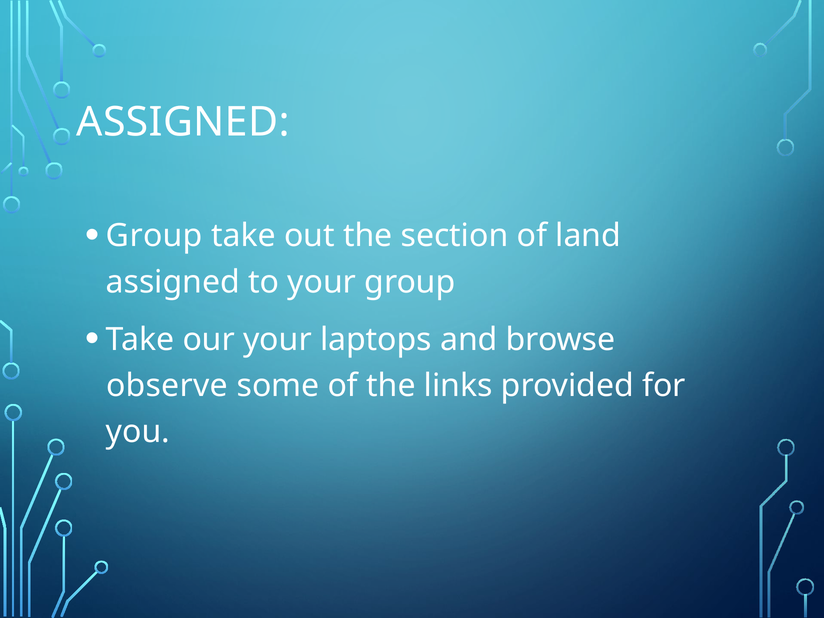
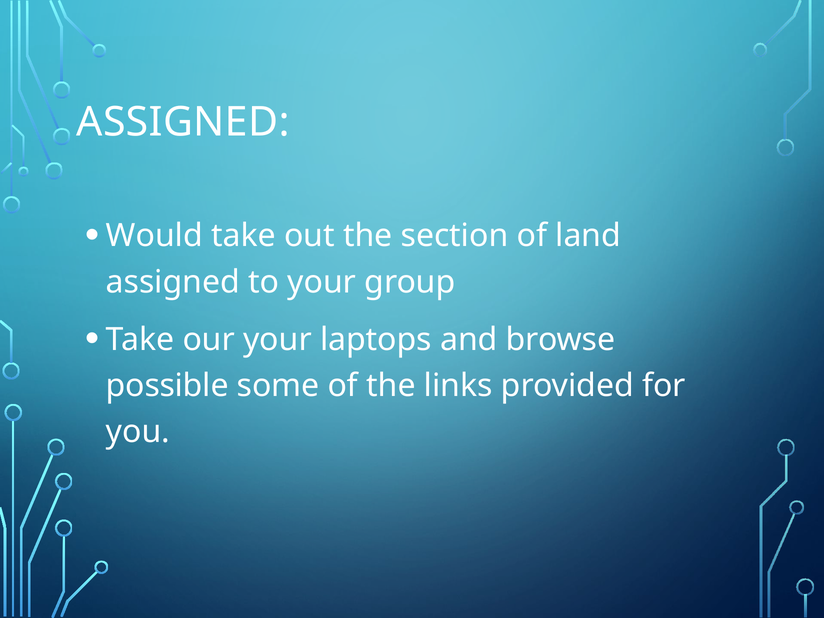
Group: Group -> Would (154, 236)
observe: observe -> possible (167, 385)
